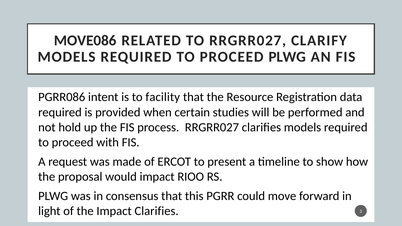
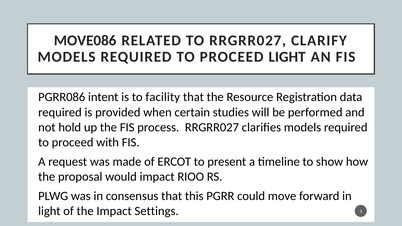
PROCEED PLWG: PLWG -> LIGHT (287, 57)
Impact Clarifies: Clarifies -> Settings (157, 211)
